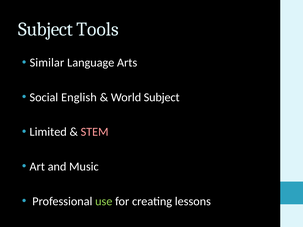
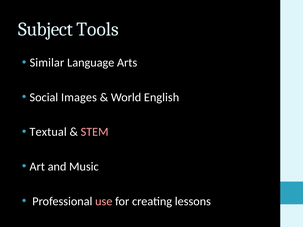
English: English -> Images (79, 97)
World Subject: Subject -> English (162, 97)
Limited: Limited -> Textual (48, 132)
use colour: light green -> pink (104, 201)
